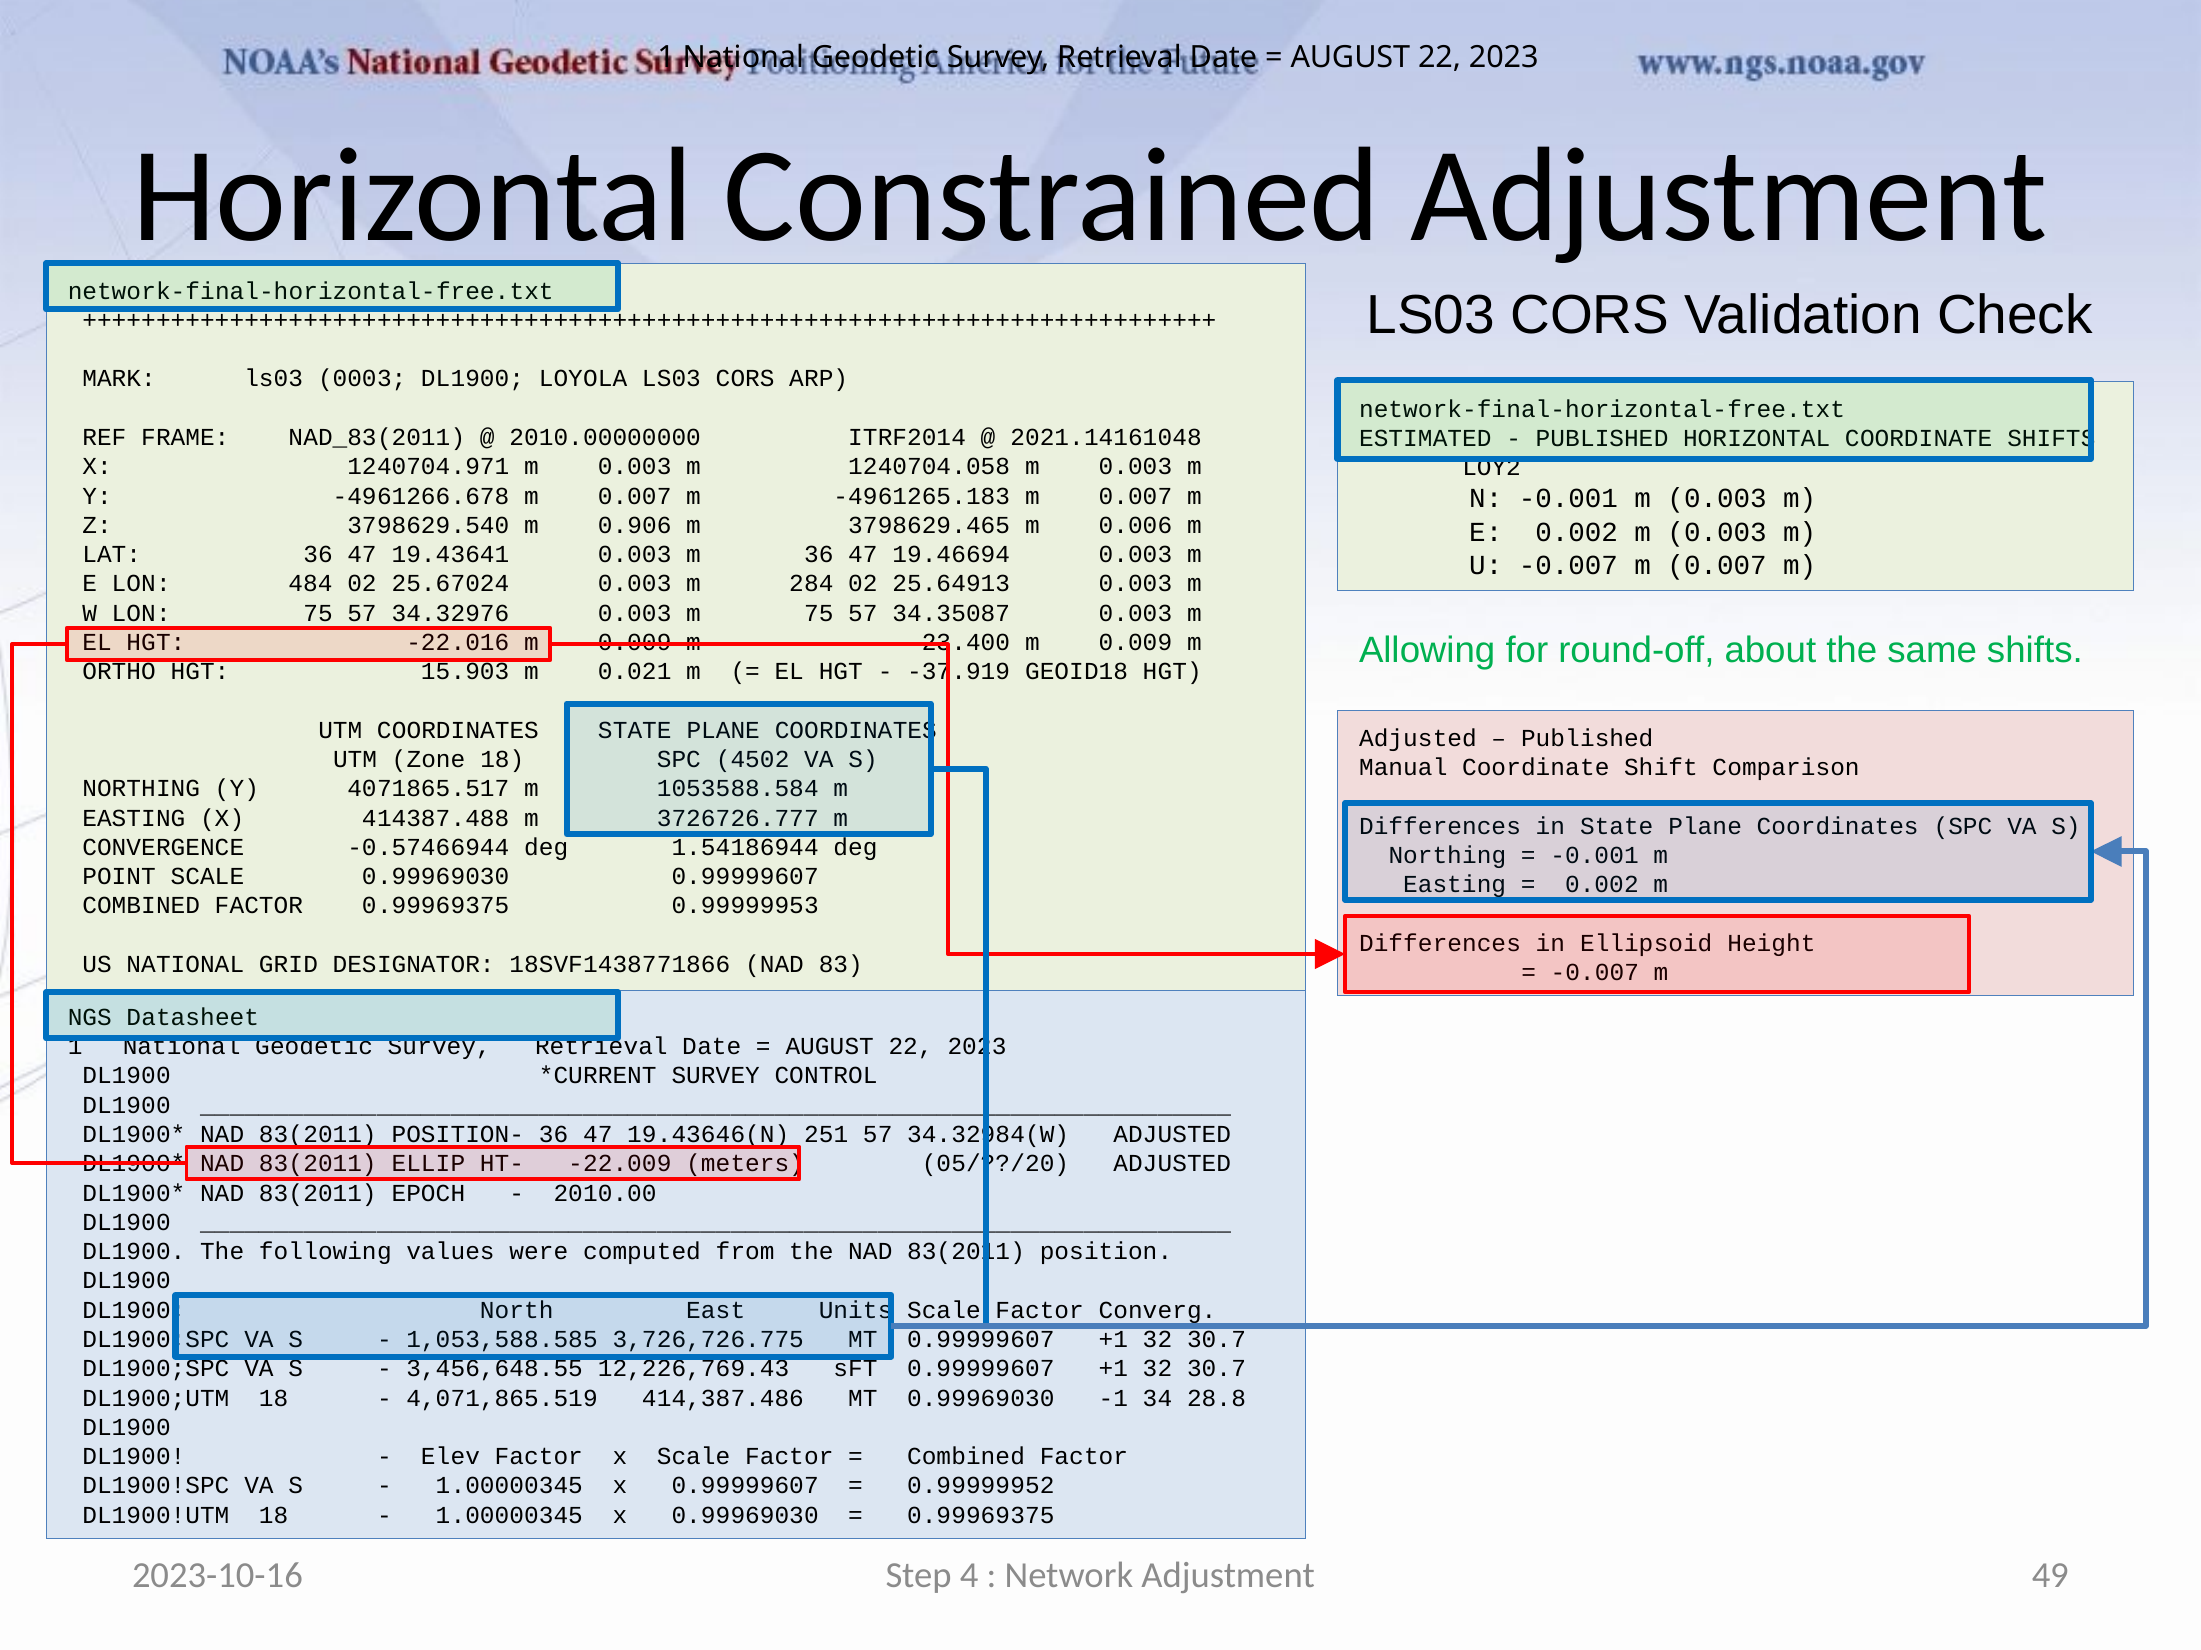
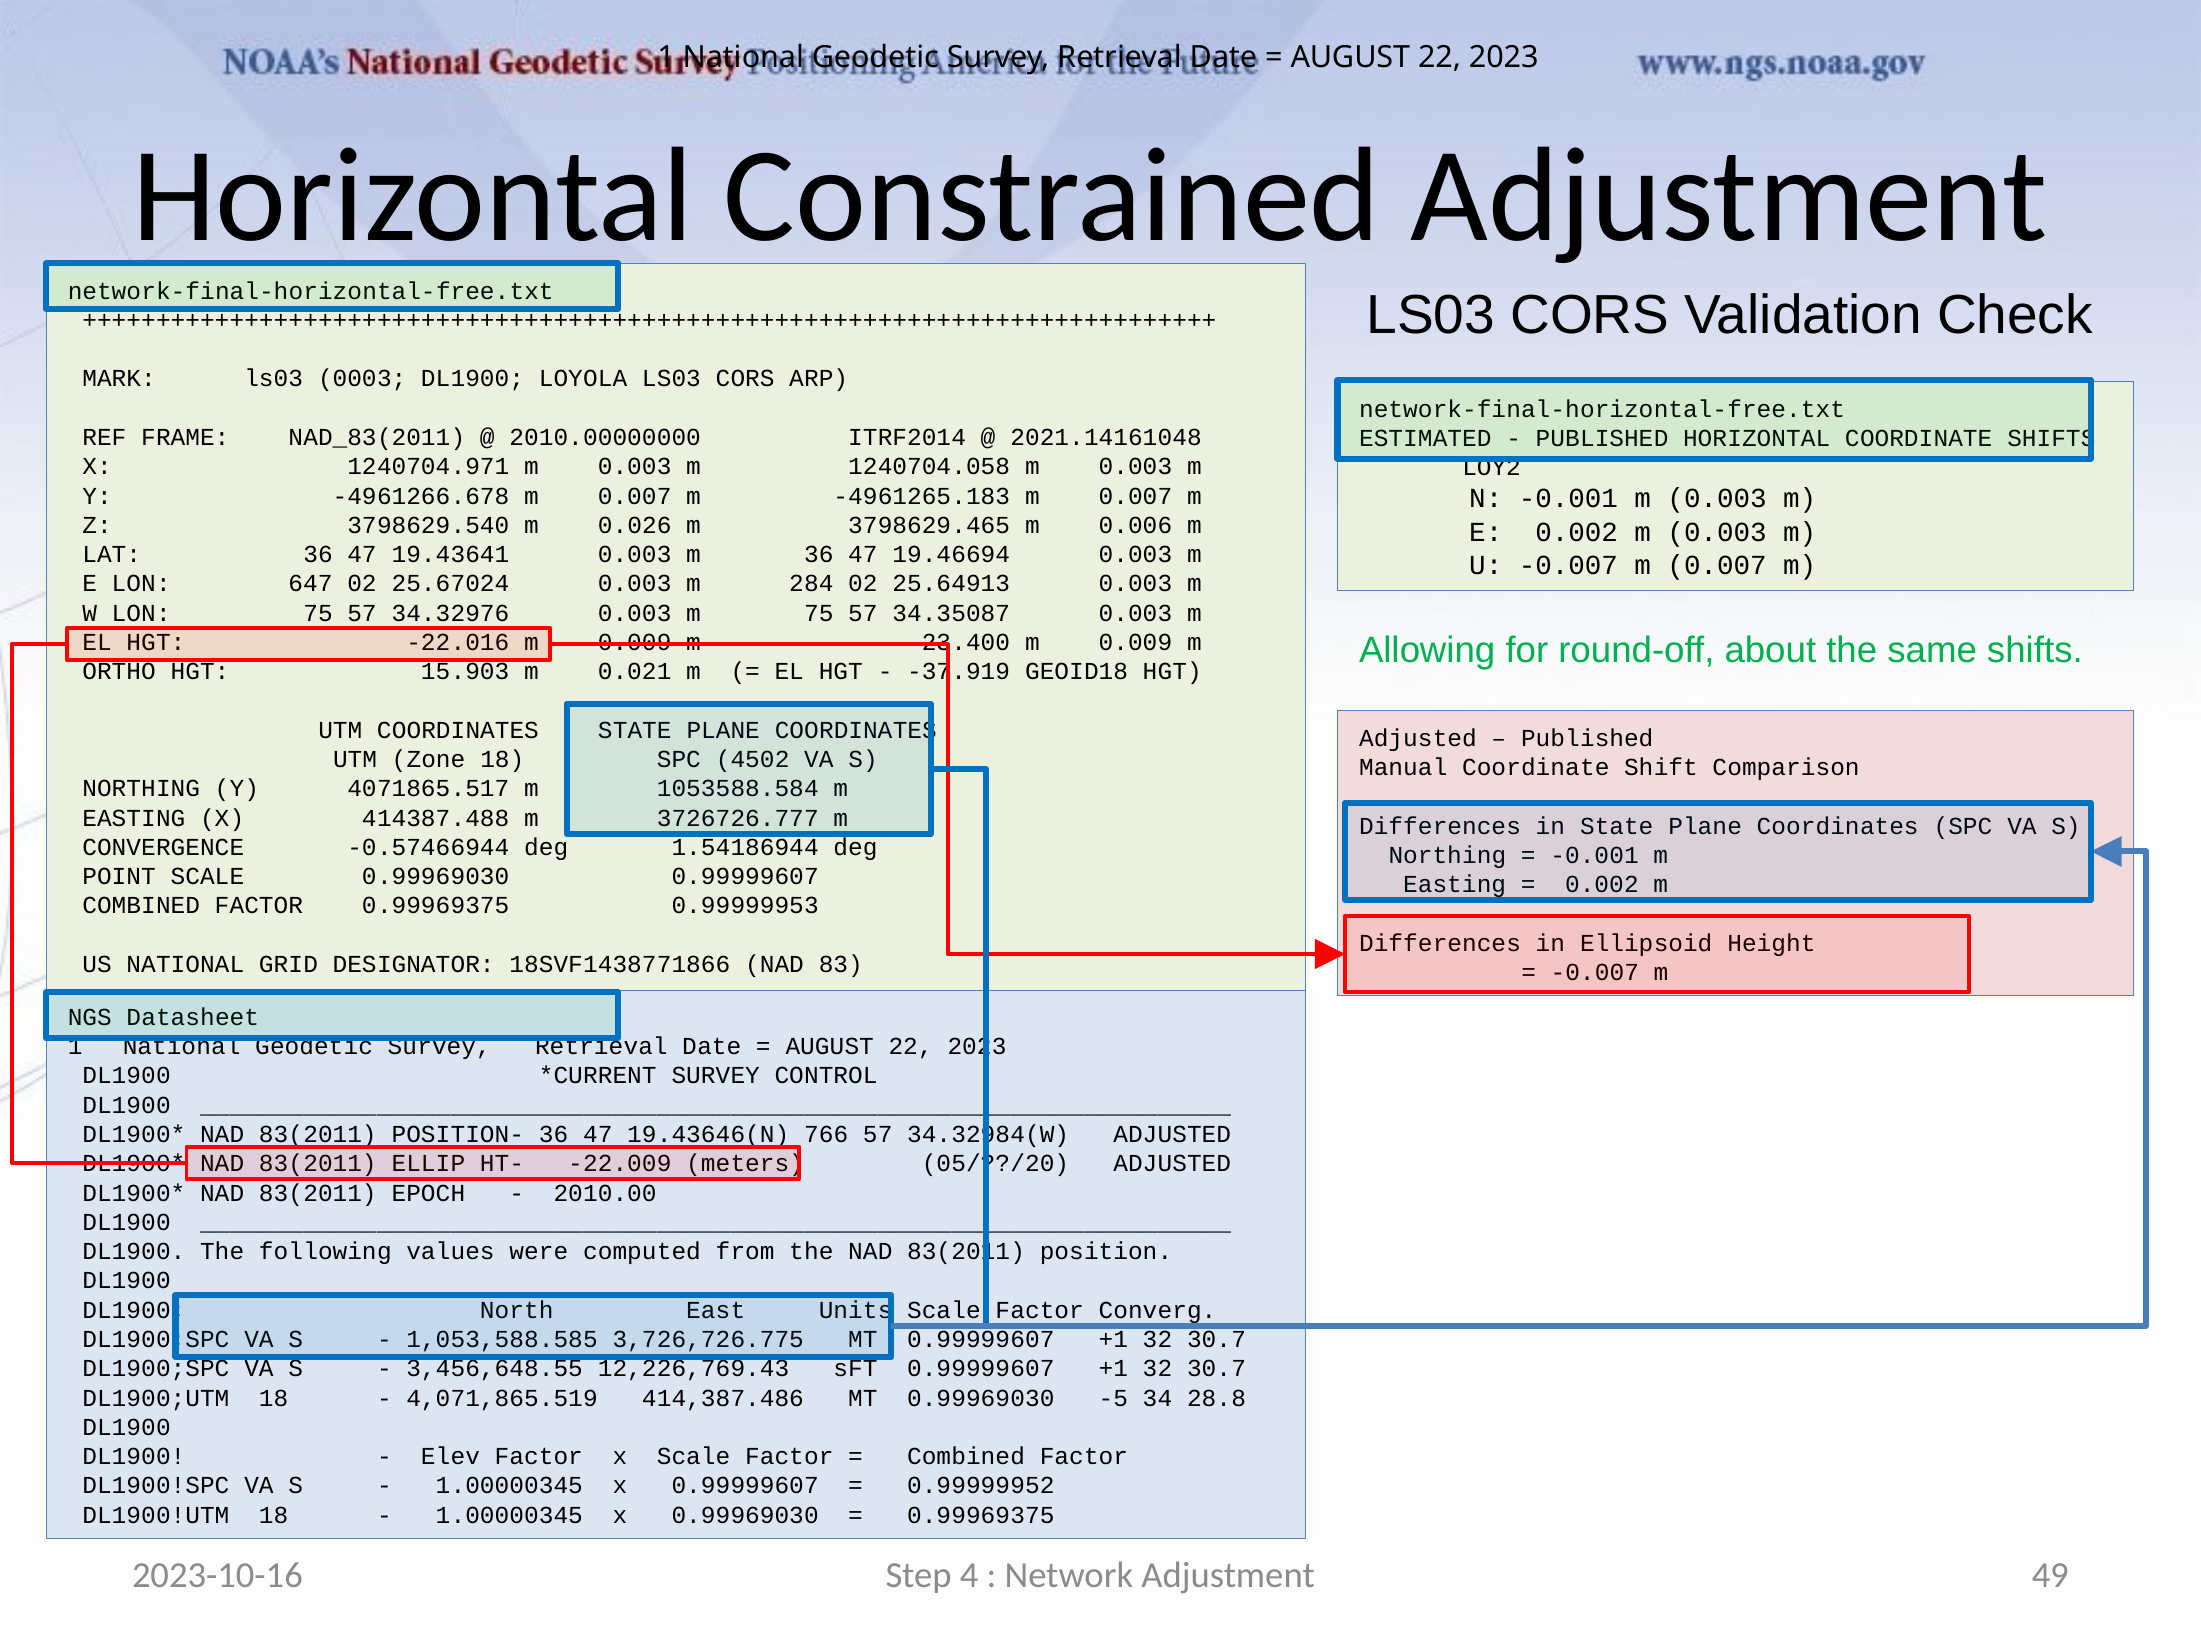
0.906: 0.906 -> 0.026 (635, 526)
484: 484 -> 647 (310, 584)
251: 251 -> 766 (826, 1135)
-1: -1 -> -5 (1113, 1399)
